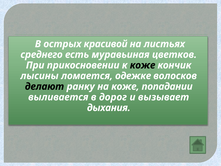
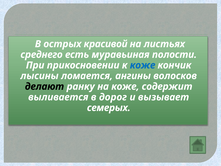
цветков: цветков -> полости (174, 55)
коже colour: black -> blue (143, 65)
одежке: одежке -> ангины (133, 76)
попадании: попадании -> содержит (167, 86)
дыхания: дыхания -> семерых (109, 108)
